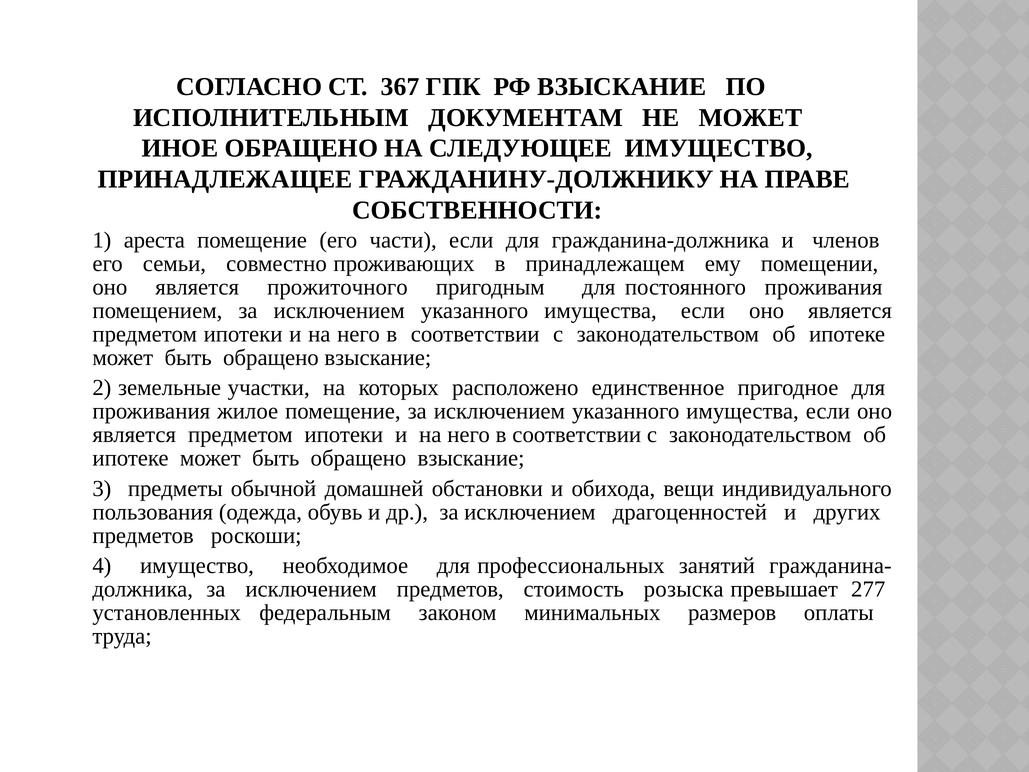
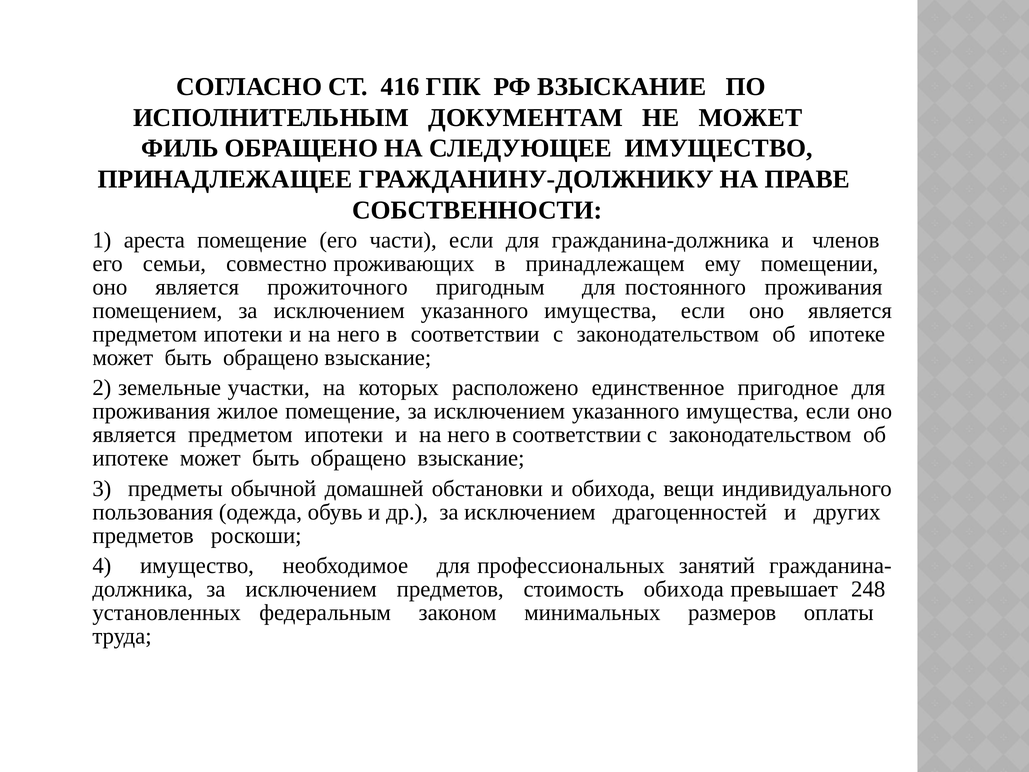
367: 367 -> 416 (400, 87)
ИНОЕ: ИНОЕ -> ФИЛЬ (180, 148)
стоимость розыска: розыска -> обихода (684, 589)
277: 277 -> 248 (868, 589)
